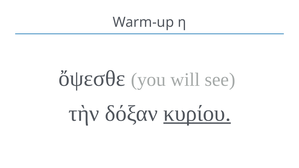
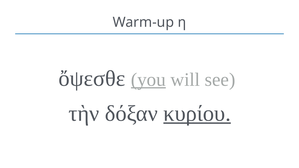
you underline: none -> present (148, 80)
